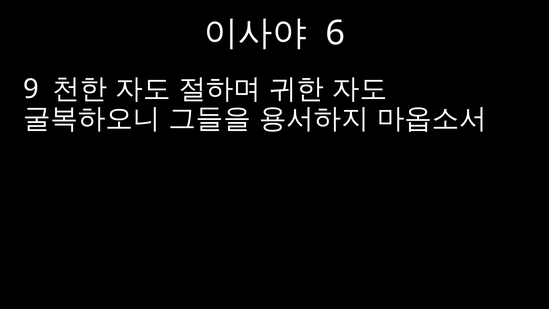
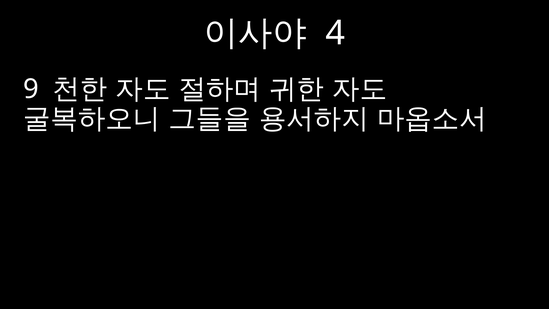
6: 6 -> 4 (335, 33)
